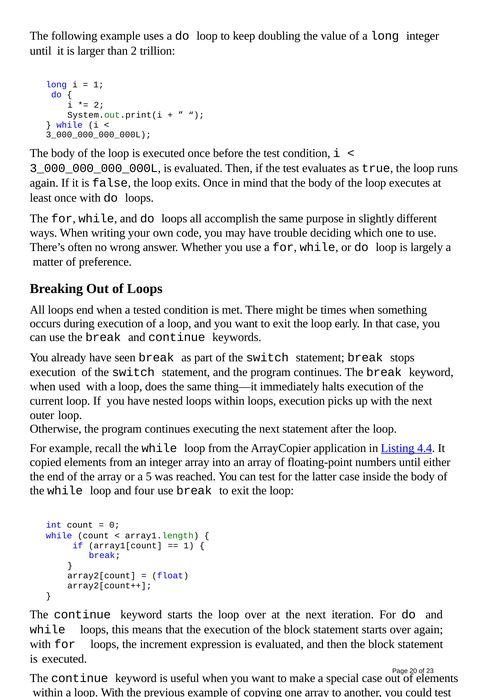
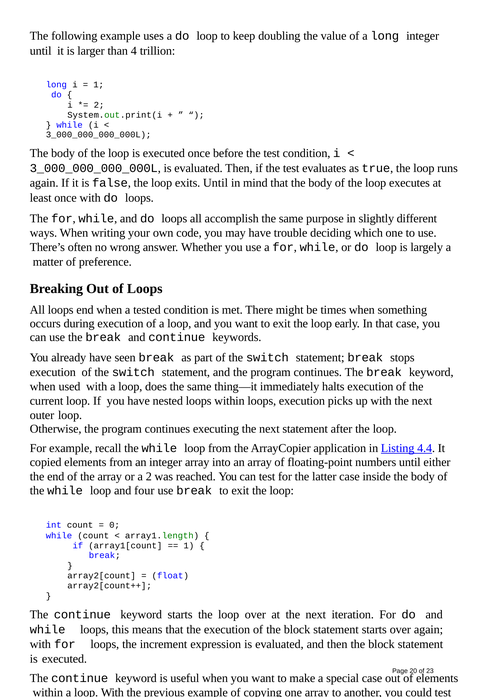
than 2: 2 -> 4 (134, 51)
exits Once: Once -> Until (216, 183)
a 5: 5 -> 2 (149, 477)
